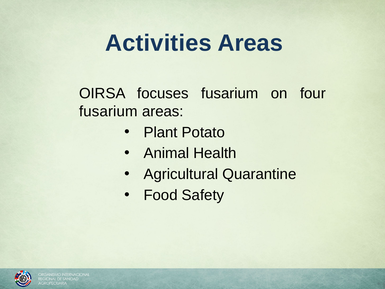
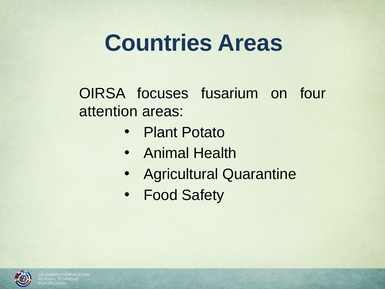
Activities: Activities -> Countries (159, 43)
fusarium: fusarium -> attention (108, 111)
